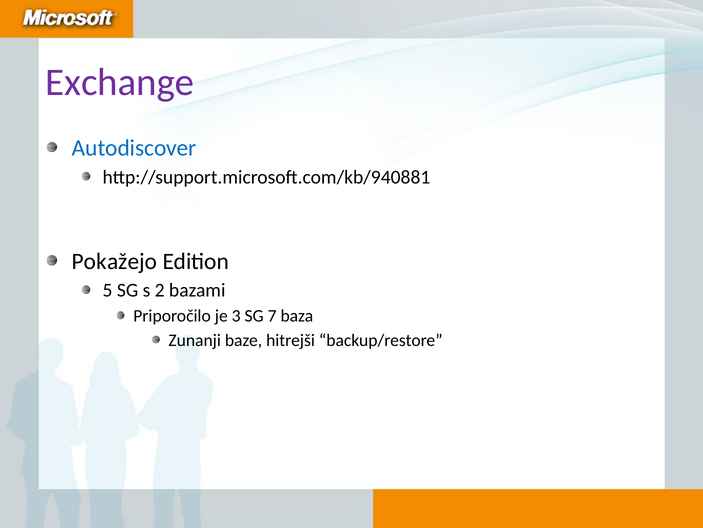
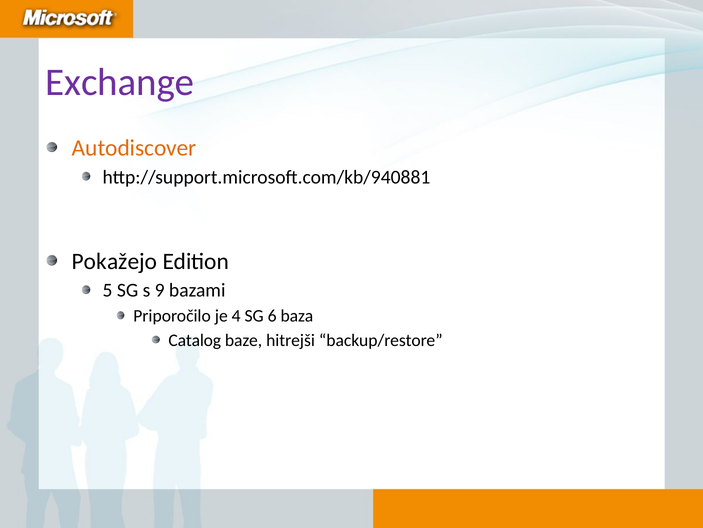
Autodiscover colour: blue -> orange (134, 148)
2: 2 -> 9 (160, 290)
3: 3 -> 4 (236, 315)
7: 7 -> 6 (272, 315)
Zunanji: Zunanji -> Catalog (195, 340)
